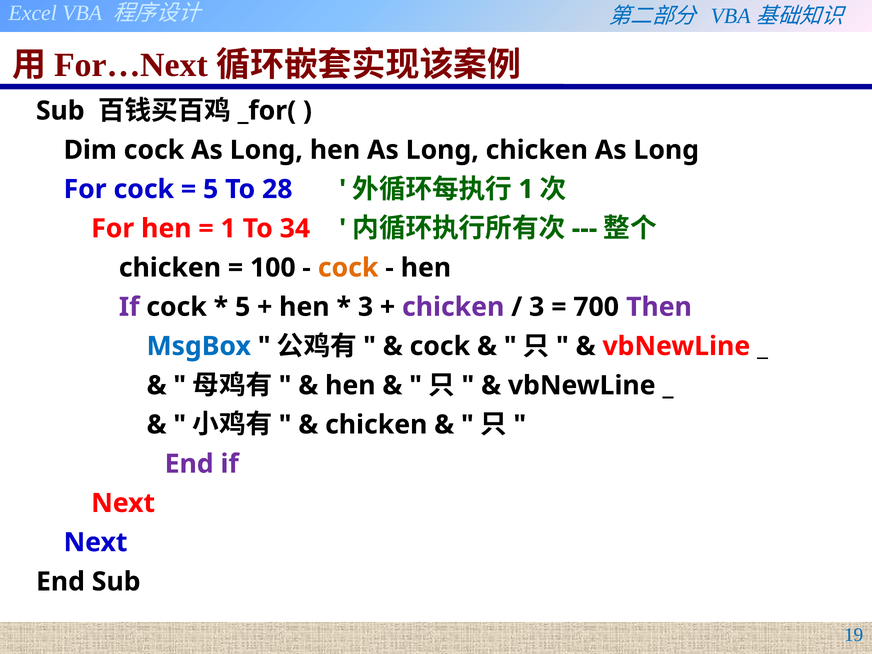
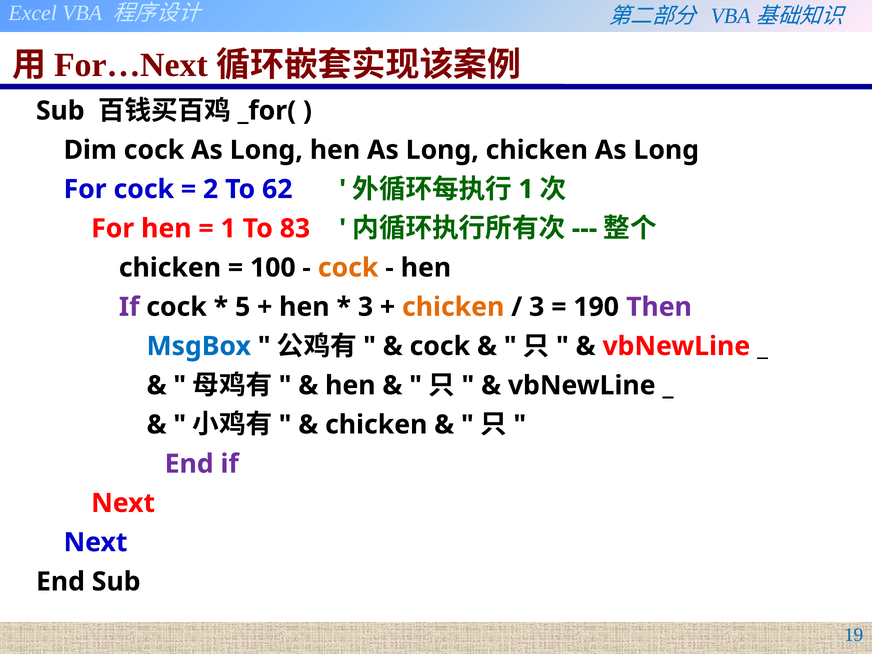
5: 5 -> 2 (211, 189)
28: 28 -> 62 (277, 189)
34: 34 -> 83 (295, 229)
chicken colour: purple -> orange (453, 307)
700: 700 -> 190 (596, 307)
